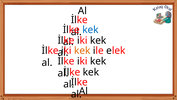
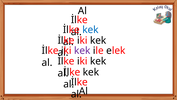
kek colour: orange -> purple (82, 50)
